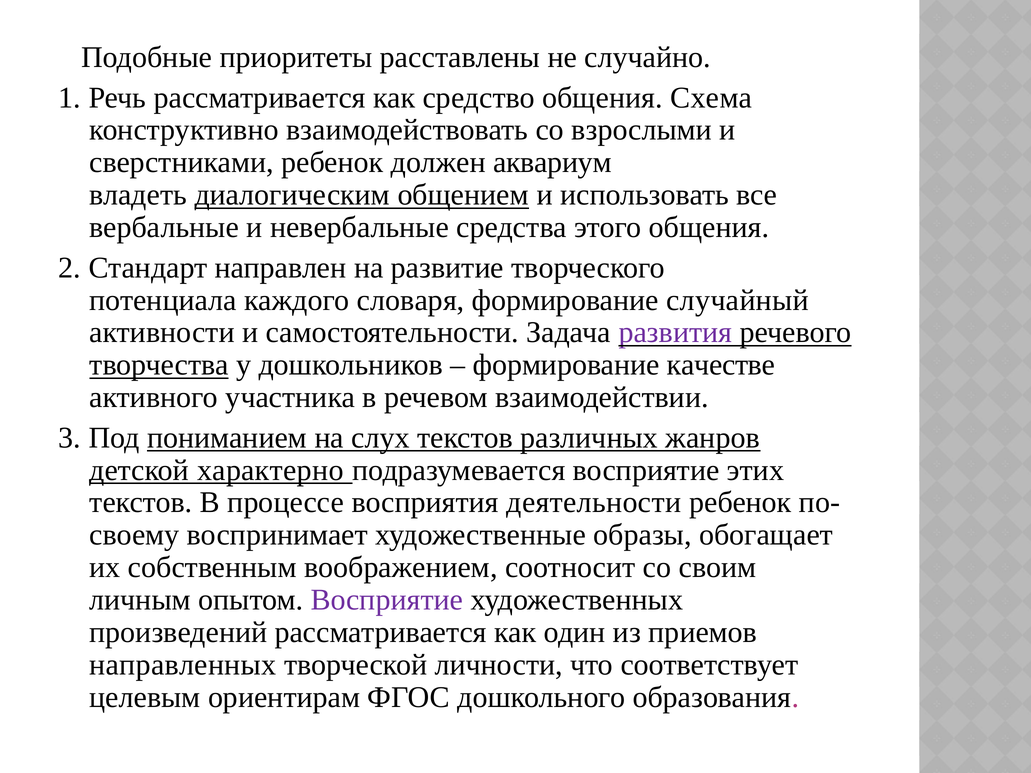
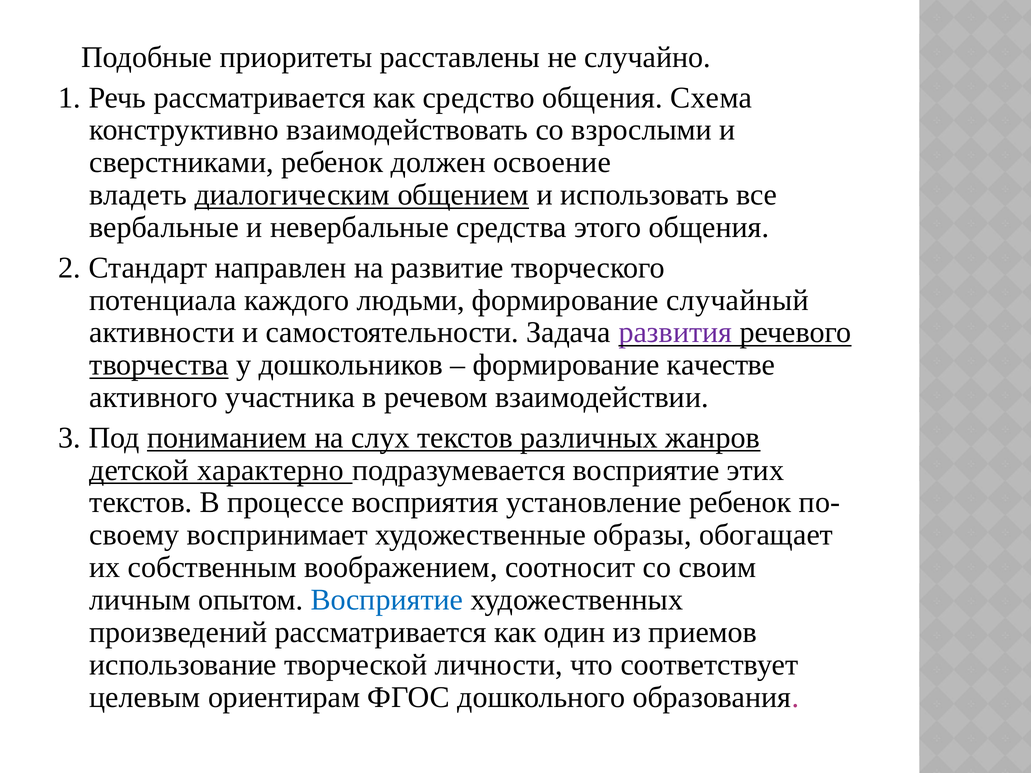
аквариум: аквариум -> освоение (552, 163)
словаря: словаря -> людьми (411, 300)
деятельности: деятельности -> установление (594, 503)
Восприятие colour: purple -> blue (387, 600)
направленных: направленных -> использование (183, 665)
